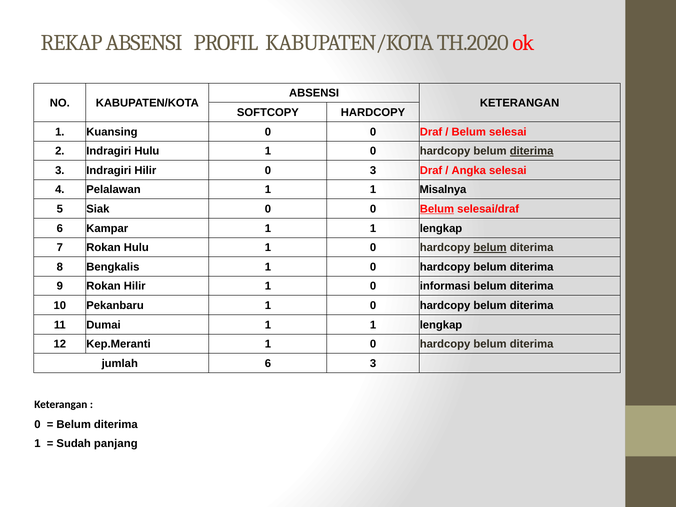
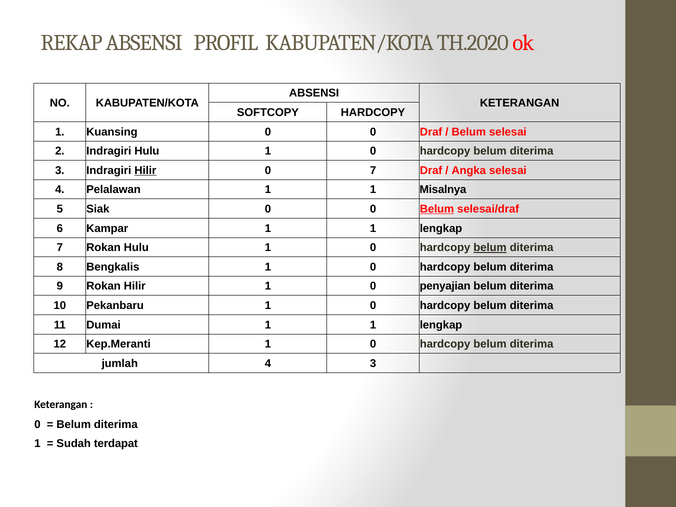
diterima underline: present -> none (532, 151)
Hilir underline: none -> present (145, 170)
0 3: 3 -> 7 (373, 170)
informasi: informasi -> penyajian (445, 286)
jumlah 6: 6 -> 4 (268, 363)
panjang: panjang -> terdapat (116, 444)
